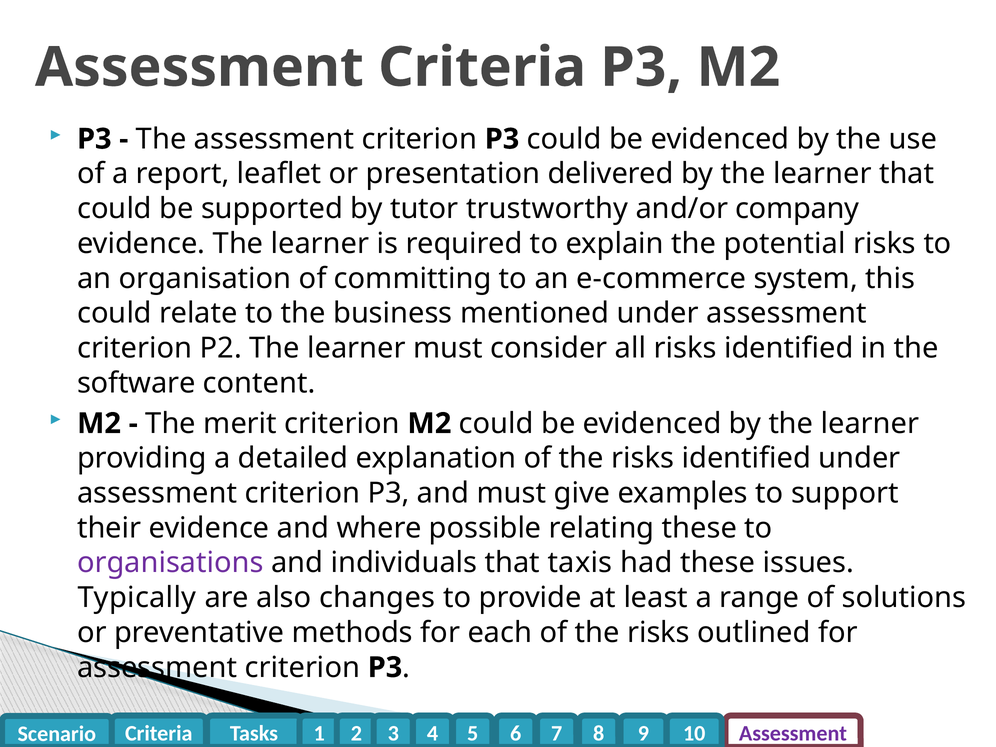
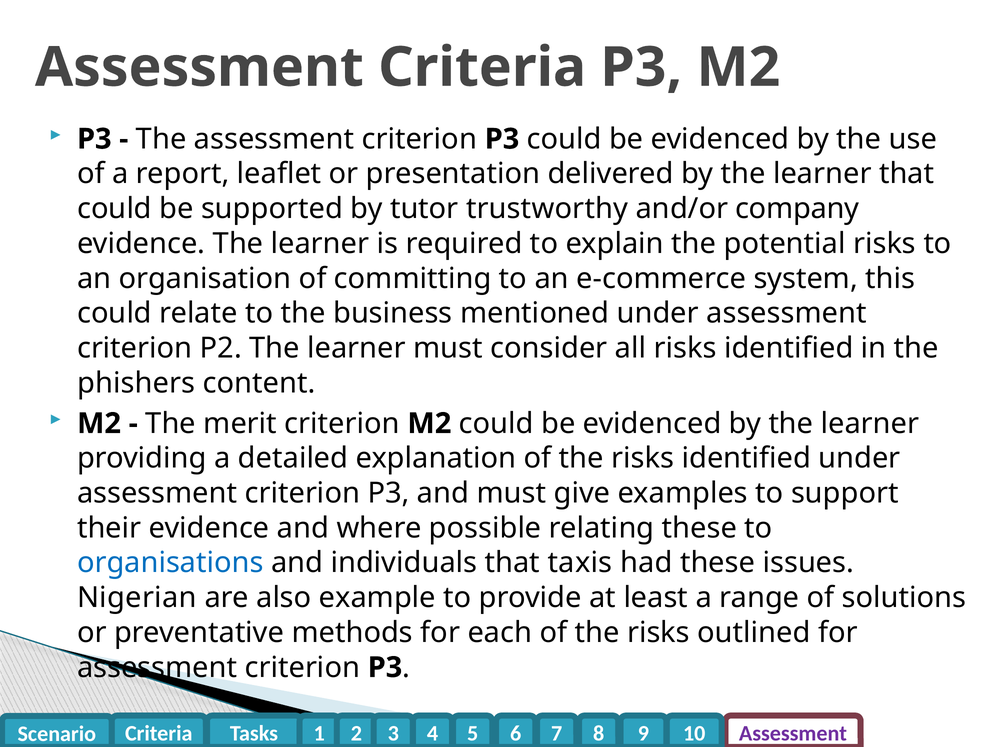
software: software -> phishers (136, 383)
organisations colour: purple -> blue (170, 563)
Typically: Typically -> Nigerian (137, 598)
changes: changes -> example (377, 598)
